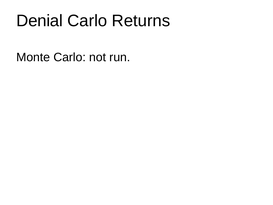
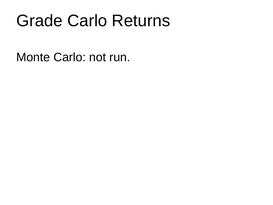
Denial: Denial -> Grade (40, 21)
